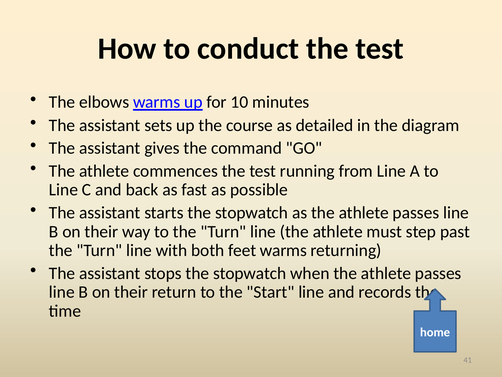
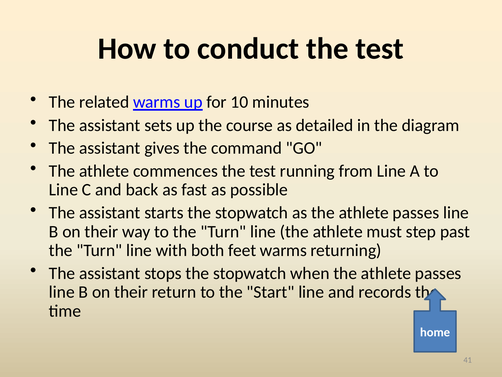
elbows: elbows -> related (104, 102)
